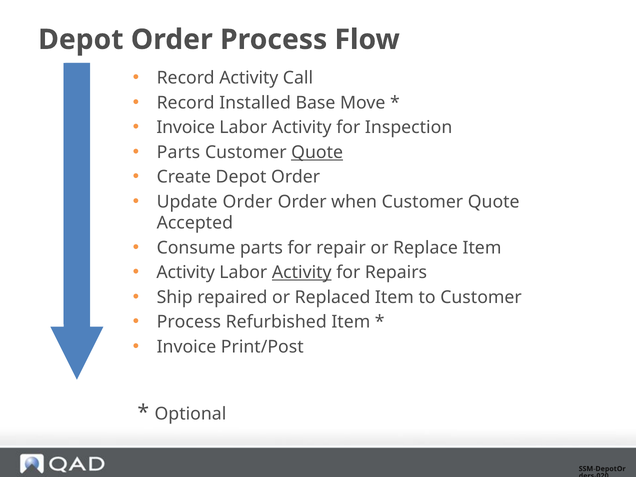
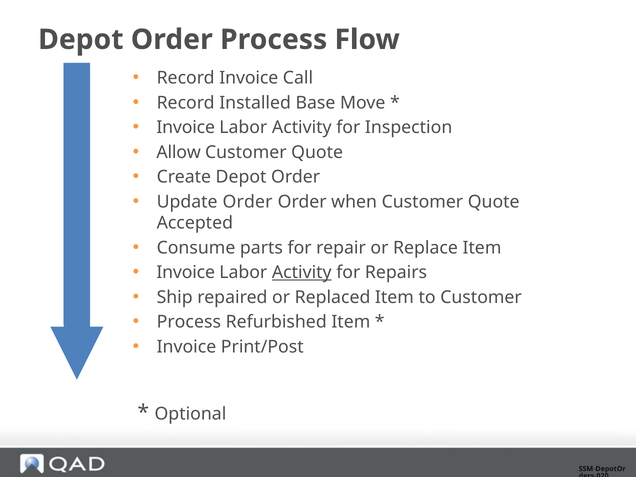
Record Activity: Activity -> Invoice (249, 78)
Parts: Parts -> Allow (179, 152)
Quote underline: present -> none (317, 152)
Activity: Activity -> Invoice (186, 273)
